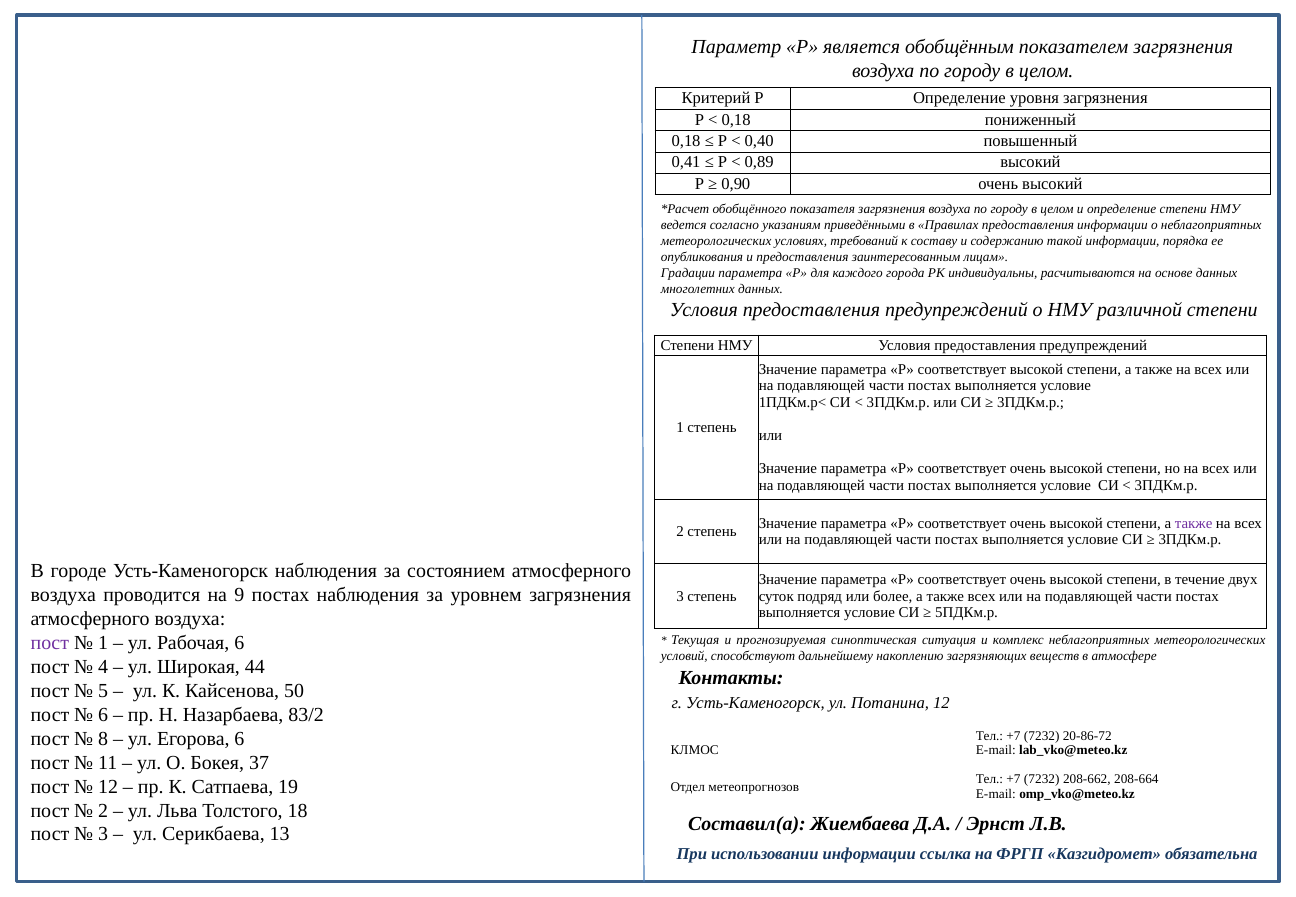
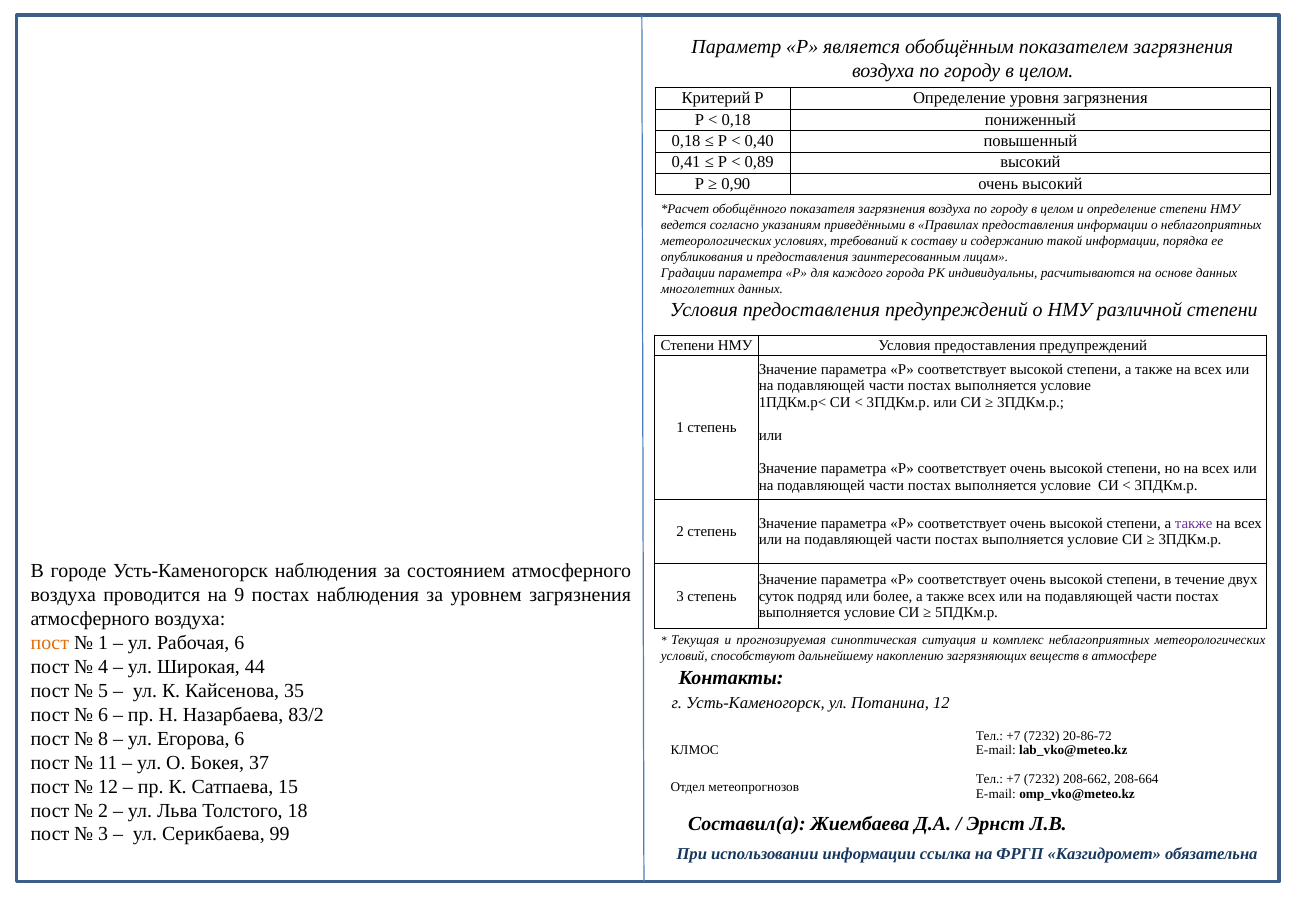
пост colour: purple -> orange (50, 643)
50: 50 -> 35 (294, 691)
19: 19 -> 15 (288, 787)
13: 13 -> 99 (280, 835)
